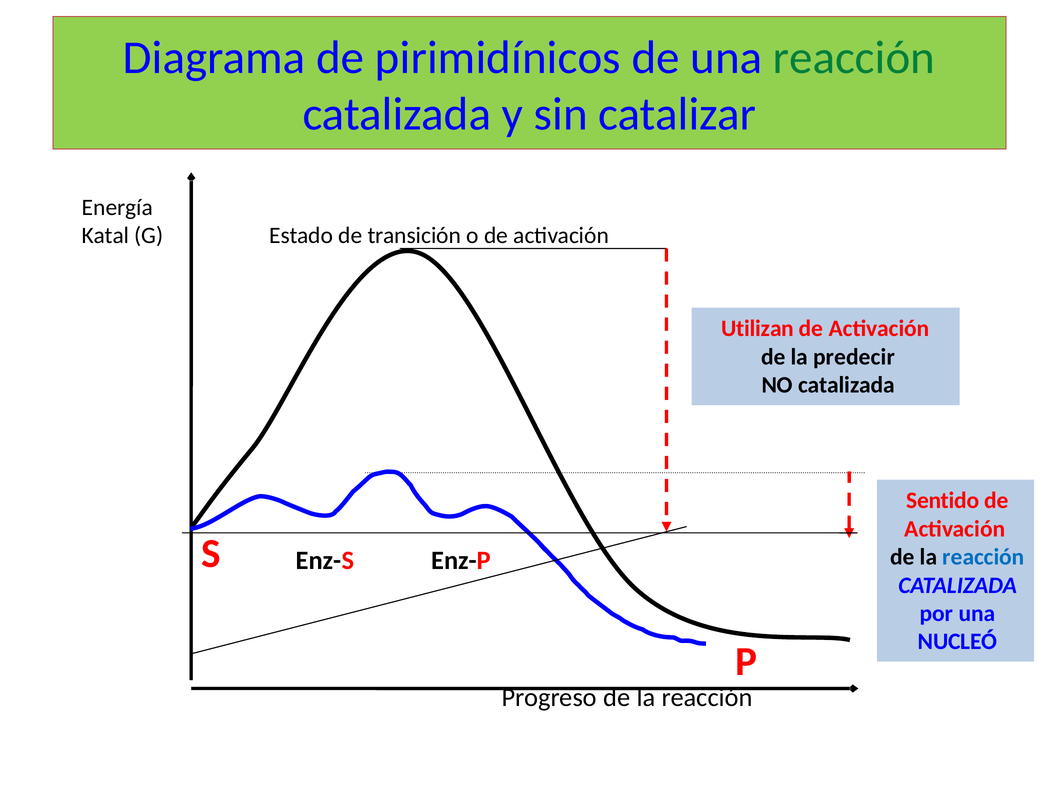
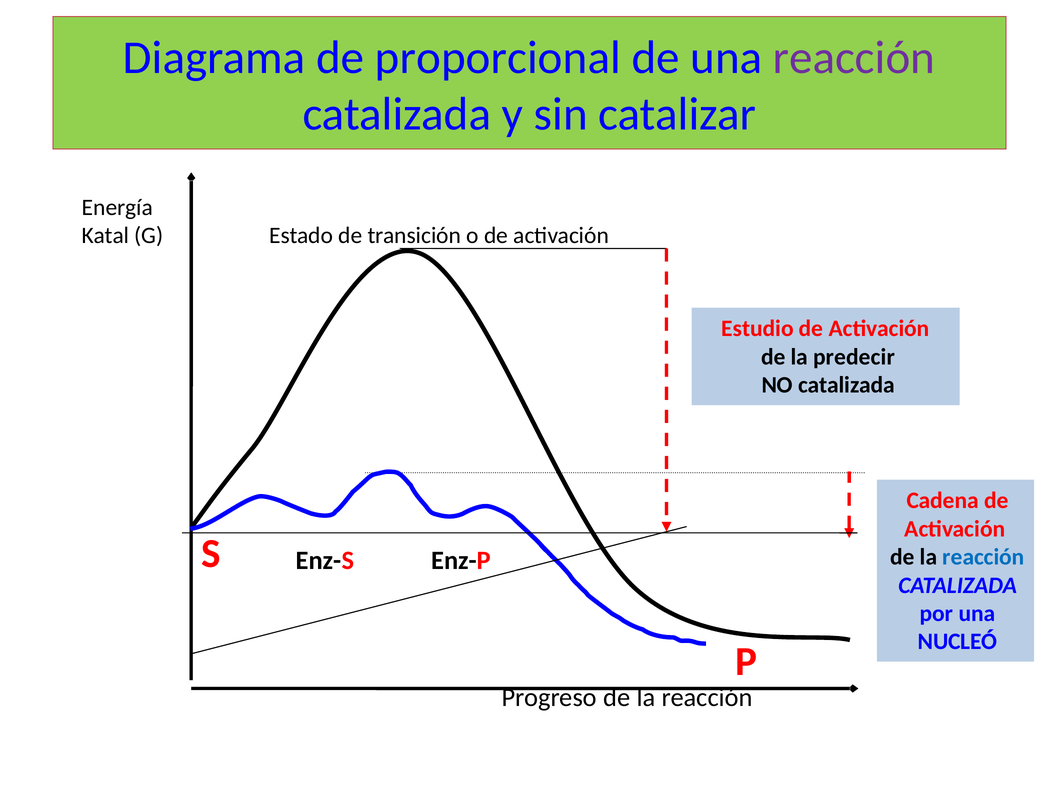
pirimidínicos: pirimidínicos -> proporcional (498, 58)
reacción colour: green -> purple (854, 58)
Utilizan: Utilizan -> Estudio (758, 329)
Sentido: Sentido -> Cadena (943, 501)
